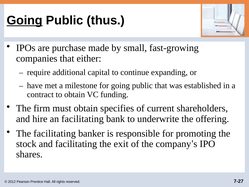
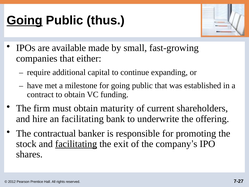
purchase: purchase -> available (69, 48)
specifies: specifies -> maturity (117, 108)
The facilitating: facilitating -> contractual (55, 133)
facilitating underline: none -> present (76, 144)
